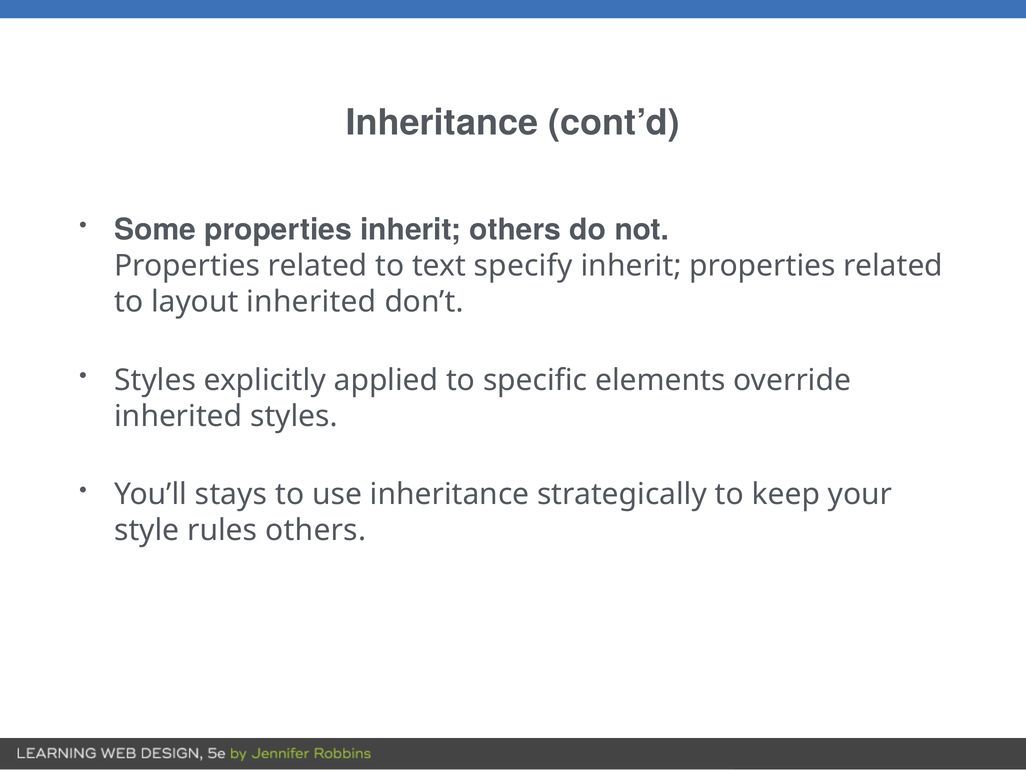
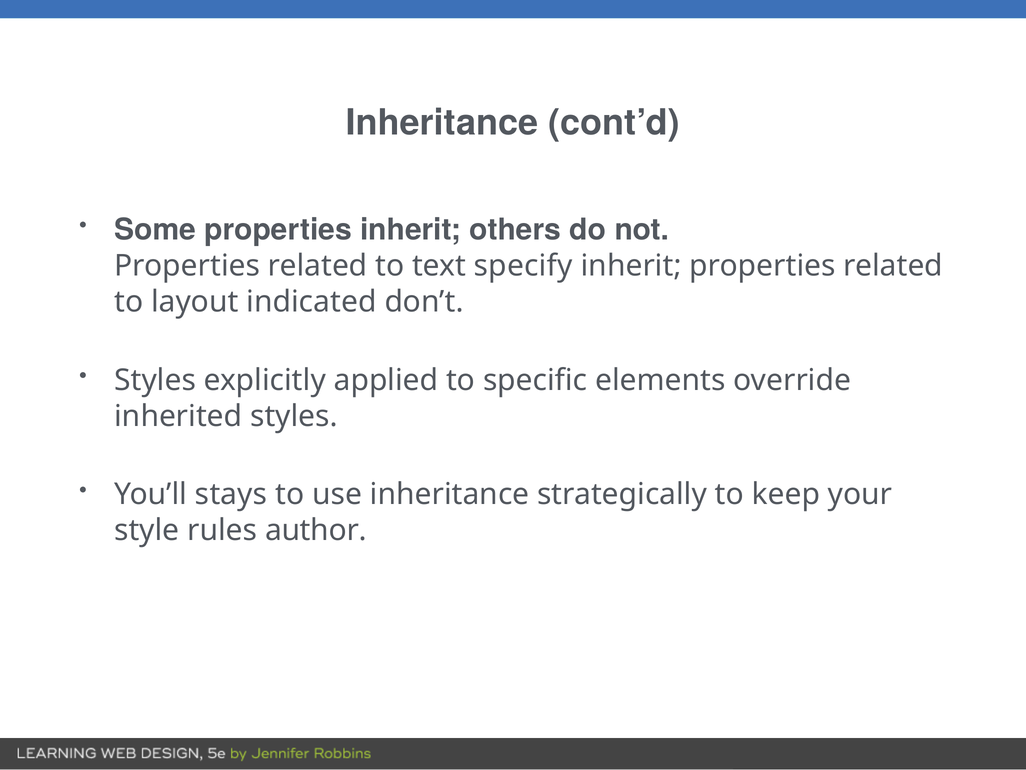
layout inherited: inherited -> indicated (311, 302)
rules others: others -> author (316, 530)
